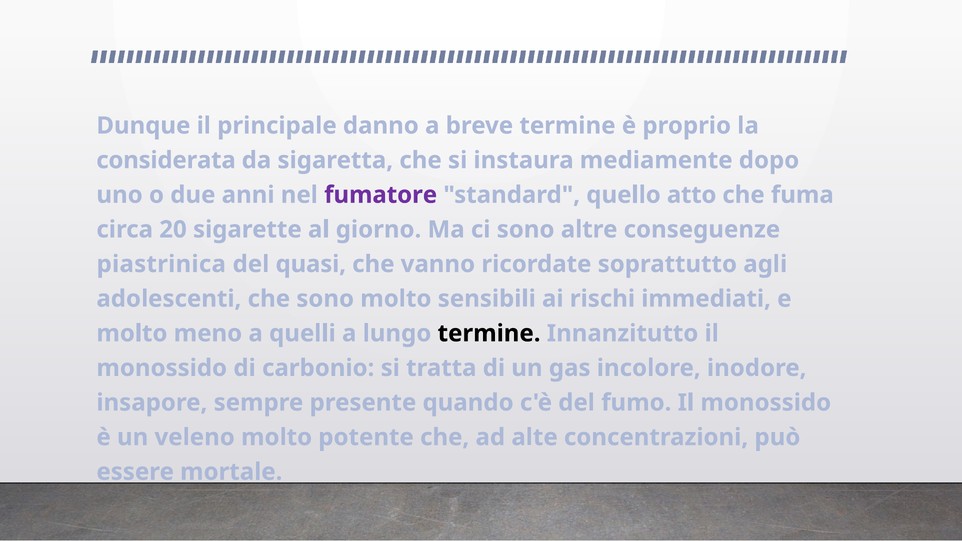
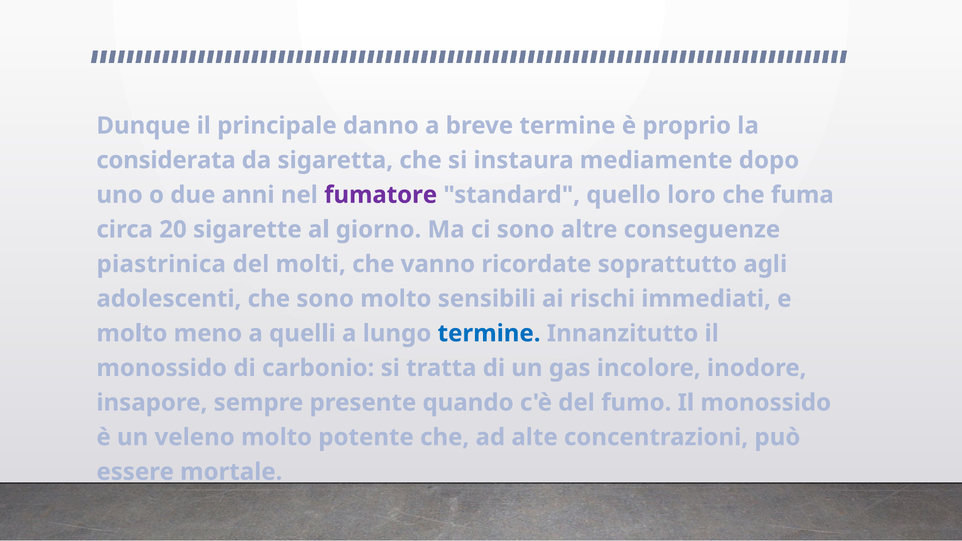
atto: atto -> loro (691, 195)
quasi: quasi -> molti (311, 264)
termine colour: black -> blue (489, 333)
